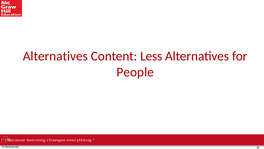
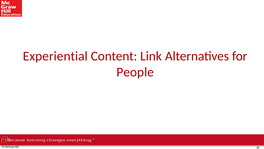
Alternatives: Alternatives -> Experiential (55, 56)
Less: Less -> Link (151, 56)
